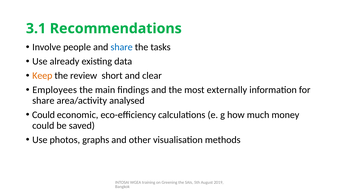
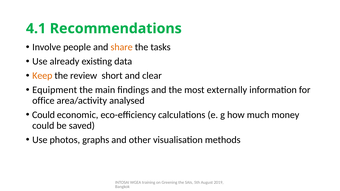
3.1: 3.1 -> 4.1 (36, 29)
share colour: blue -> orange (122, 47)
Employees: Employees -> Equipment (55, 90)
share: share -> office (43, 101)
